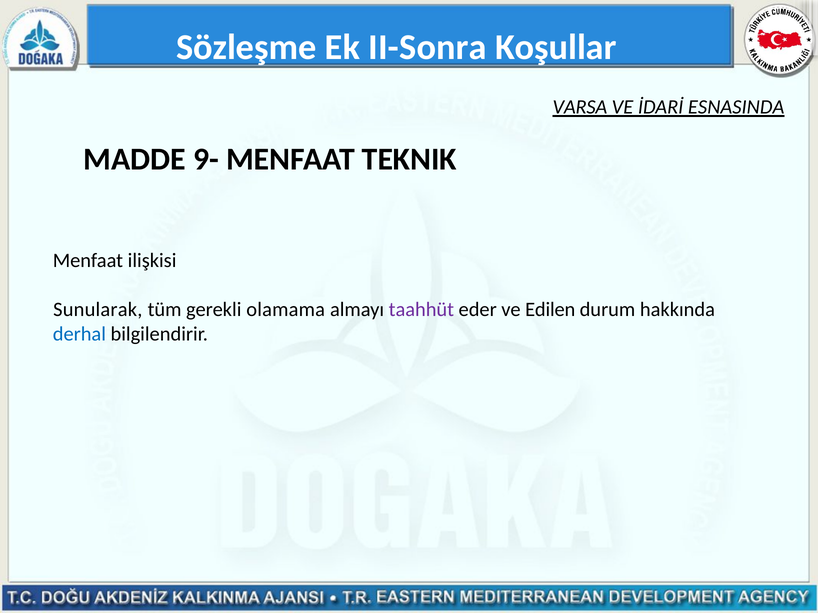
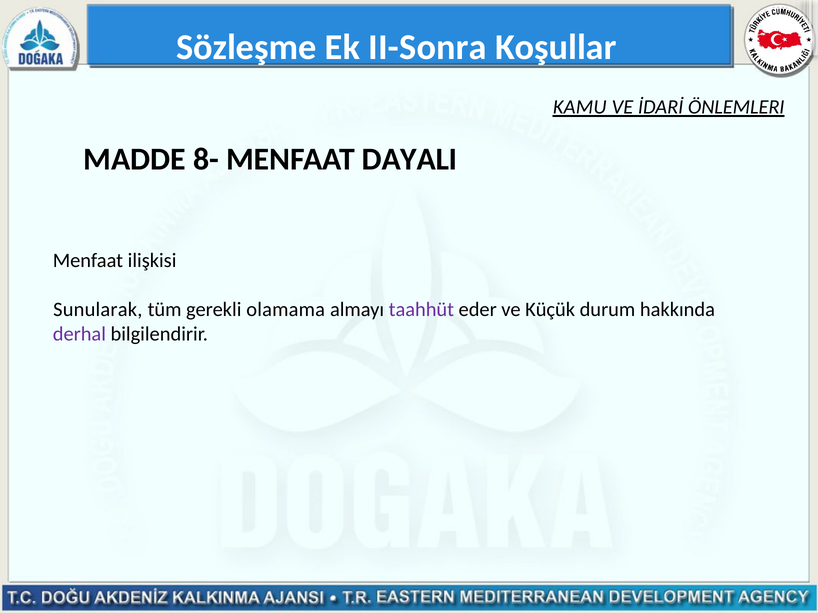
VARSA: VARSA -> KAMU (580, 107)
ESNASINDA: ESNASINDA -> ÖNLEMLERI (736, 107)
9-: 9- -> 8- (206, 160)
TEKNIK: TEKNIK -> DAYALI (409, 160)
Edilen: Edilen -> Küçük (550, 310)
derhal colour: blue -> purple (79, 334)
